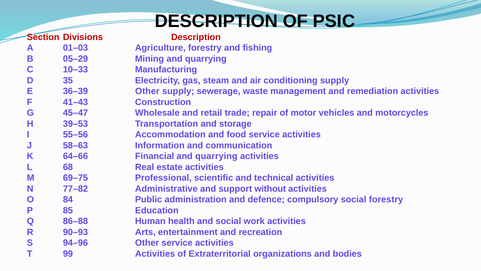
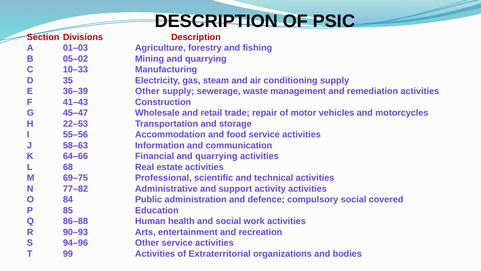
05–29: 05–29 -> 05–02 (75, 59)
39–53: 39–53 -> 22–53 (75, 124)
without: without -> activity (270, 189)
social forestry: forestry -> covered (386, 199)
